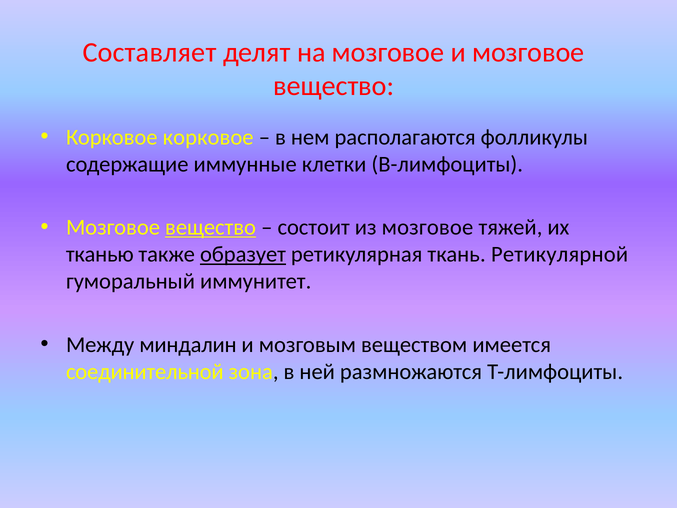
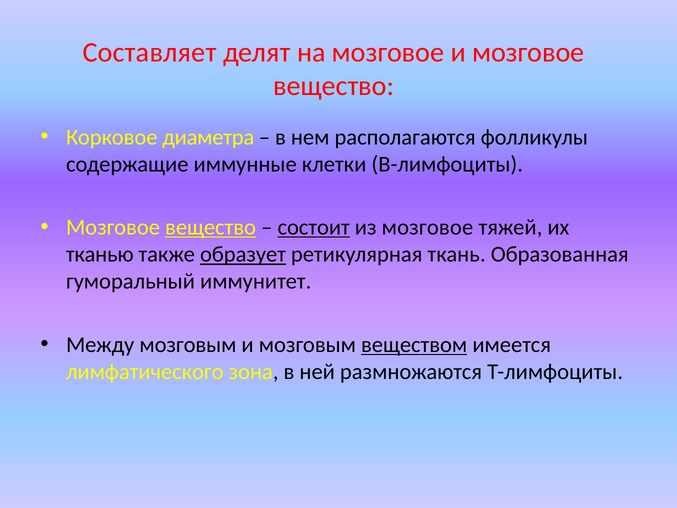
Корковое корковое: корковое -> диаметра (208, 137)
состоит underline: none -> present (314, 227)
Ретикулярной: Ретикулярной -> Образованная (560, 254)
Между миндалин: миндалин -> мозговым (188, 345)
веществом underline: none -> present (414, 345)
соединительной: соединительной -> лимфатического (145, 372)
